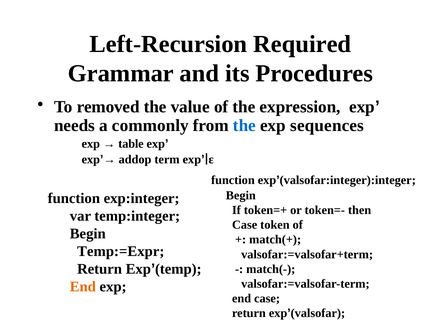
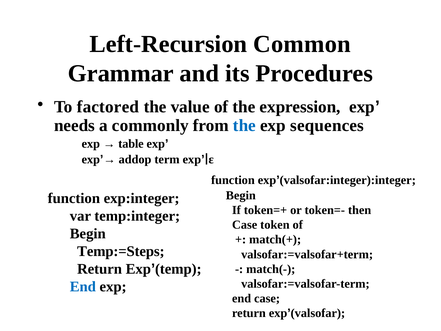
Required: Required -> Common (302, 44)
removed: removed -> factored (108, 107)
Temp:=Expr: Temp:=Expr -> Temp:=Steps (121, 251)
End colour: orange -> blue (83, 286)
